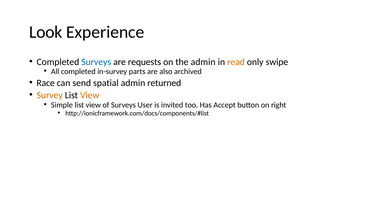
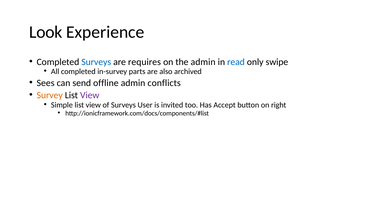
requests: requests -> requires (144, 62)
read colour: orange -> blue (236, 62)
Race: Race -> Sees (46, 83)
spatial: spatial -> offline (106, 83)
returned: returned -> conflicts (164, 83)
View colour: orange -> purple (90, 95)
